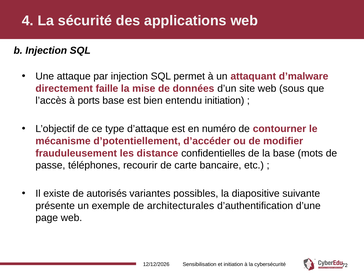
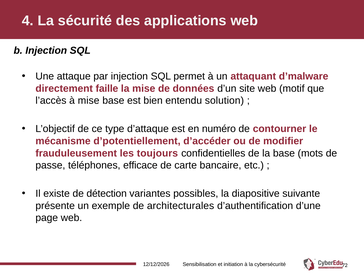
sous: sous -> motif (292, 88)
à ports: ports -> mise (89, 101)
entendu initiation: initiation -> solution (224, 101)
distance: distance -> toujours (157, 153)
recourir: recourir -> efficace (140, 165)
autorisés: autorisés -> détection (107, 194)
